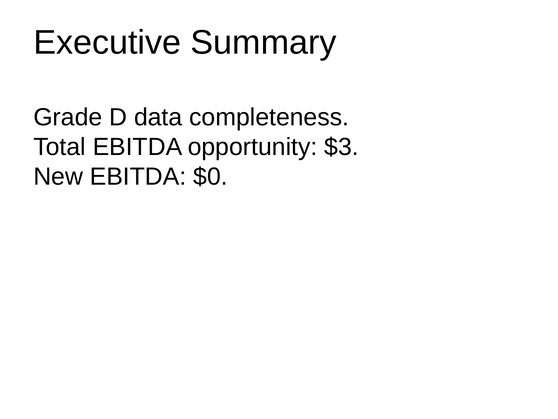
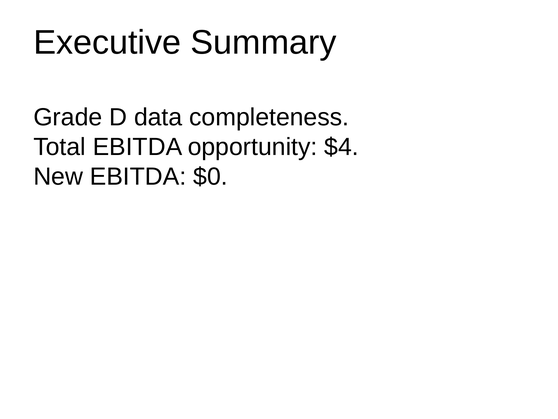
$3: $3 -> $4 (341, 147)
